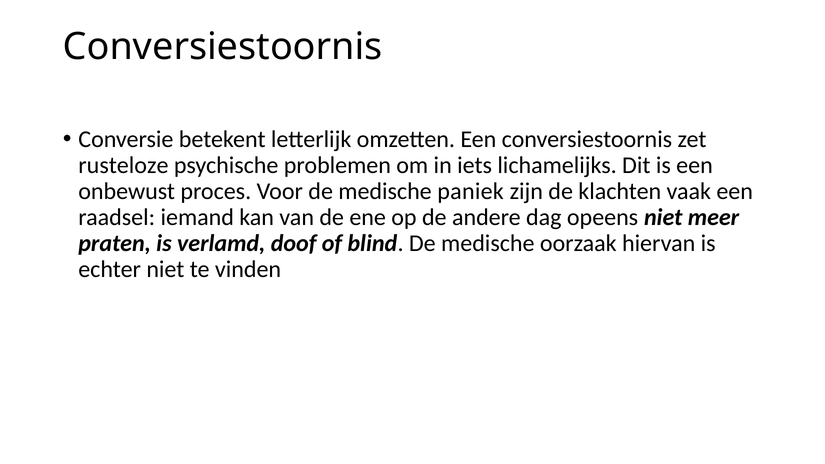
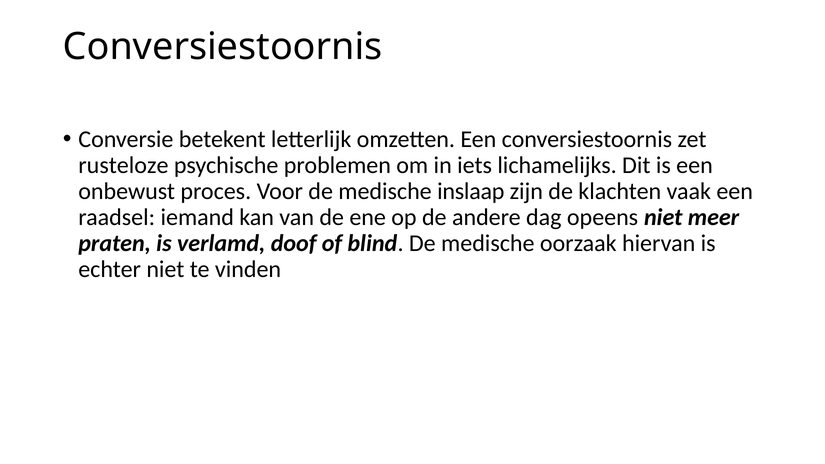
paniek: paniek -> inslaap (471, 191)
